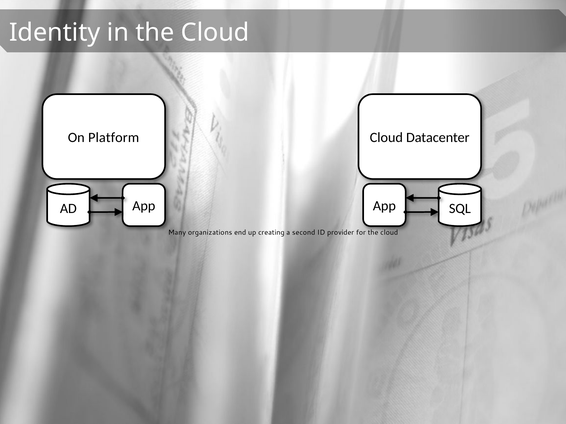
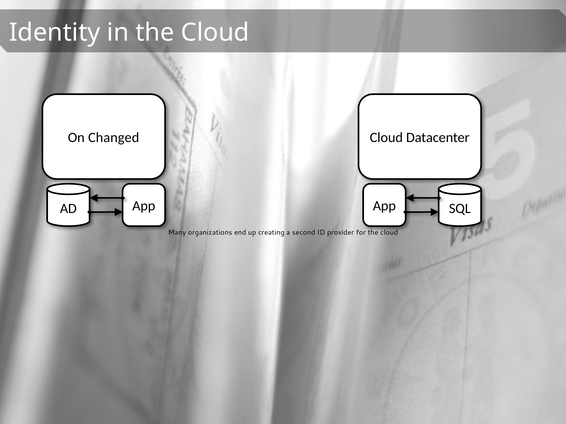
Platform: Platform -> Changed (114, 138)
